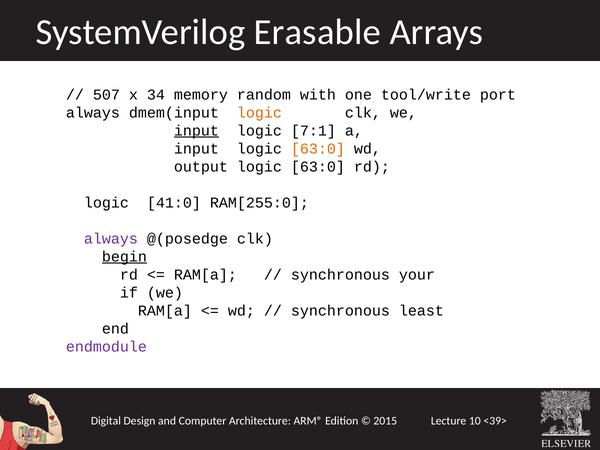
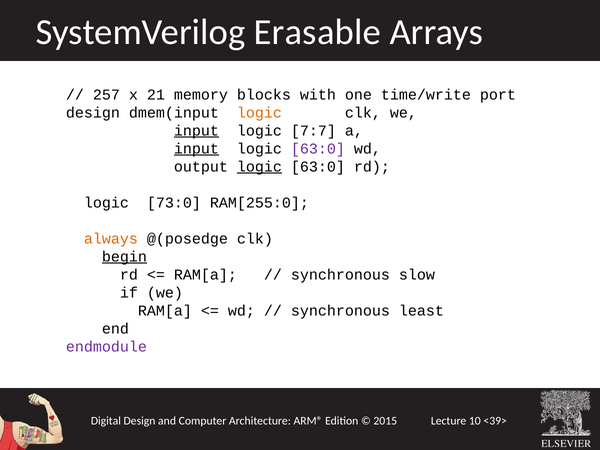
507: 507 -> 257 (106, 95)
34: 34 -> 21 (156, 95)
random: random -> blocks (264, 95)
tool/write: tool/write -> time/write (426, 95)
always: always -> design (93, 113)
7:1: 7:1 -> 7:7 (313, 131)
input underline: none -> present (196, 149)
63:0 colour: orange -> purple (318, 149)
logic underline: none -> present (259, 167)
41:0: 41:0 -> 73:0 (174, 203)
always colour: purple -> orange (111, 239)
your: your -> slow (417, 275)
